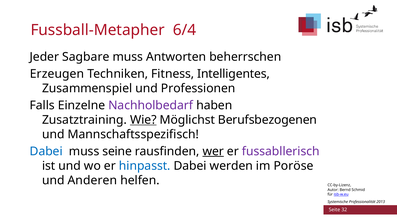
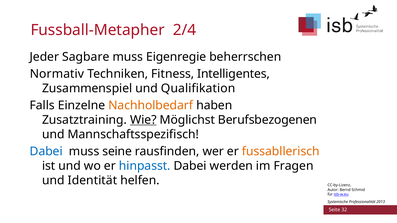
6/4: 6/4 -> 2/4 (184, 30)
Antworten: Antworten -> Eigenregie (176, 57)
Erzeugen: Erzeugen -> Normativ (57, 74)
Professionen: Professionen -> Qualifikation (198, 88)
Nachholbedarf colour: purple -> orange (151, 105)
wer underline: present -> none (213, 151)
fussabllerisch colour: purple -> orange (281, 151)
Poröse: Poröse -> Fragen (294, 166)
Anderen: Anderen -> Identität (92, 181)
